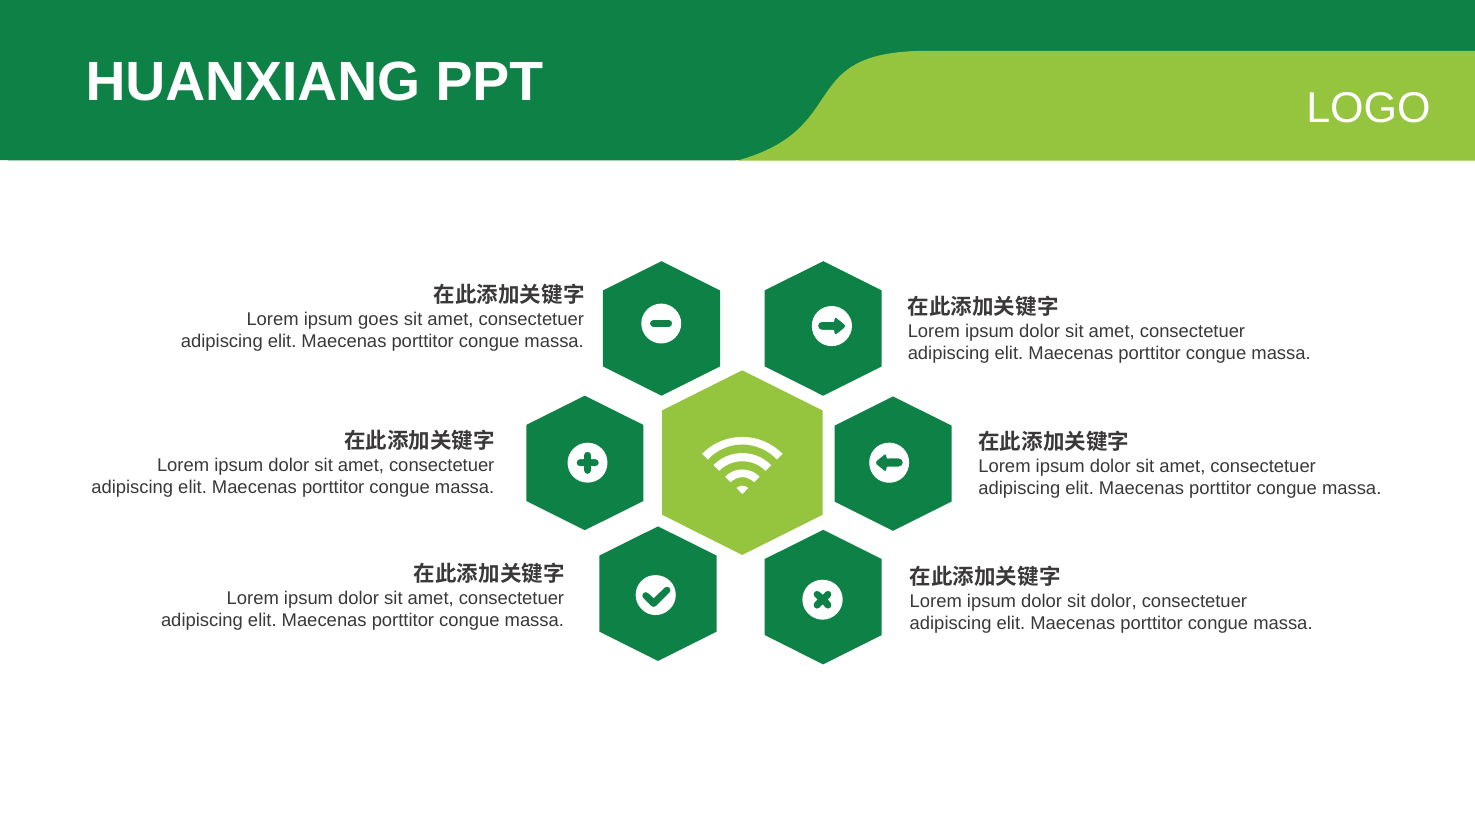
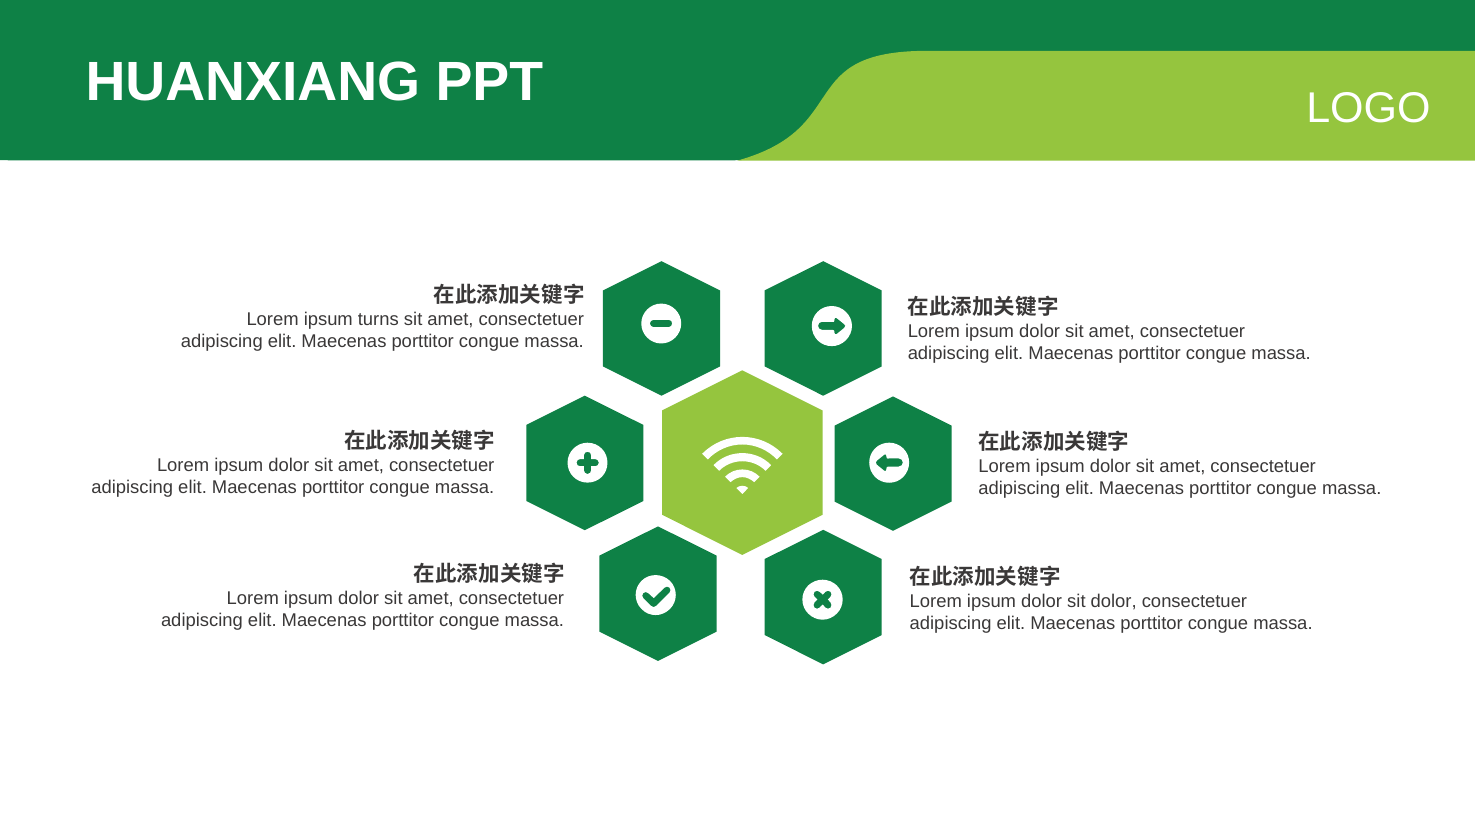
goes: goes -> turns (378, 320)
